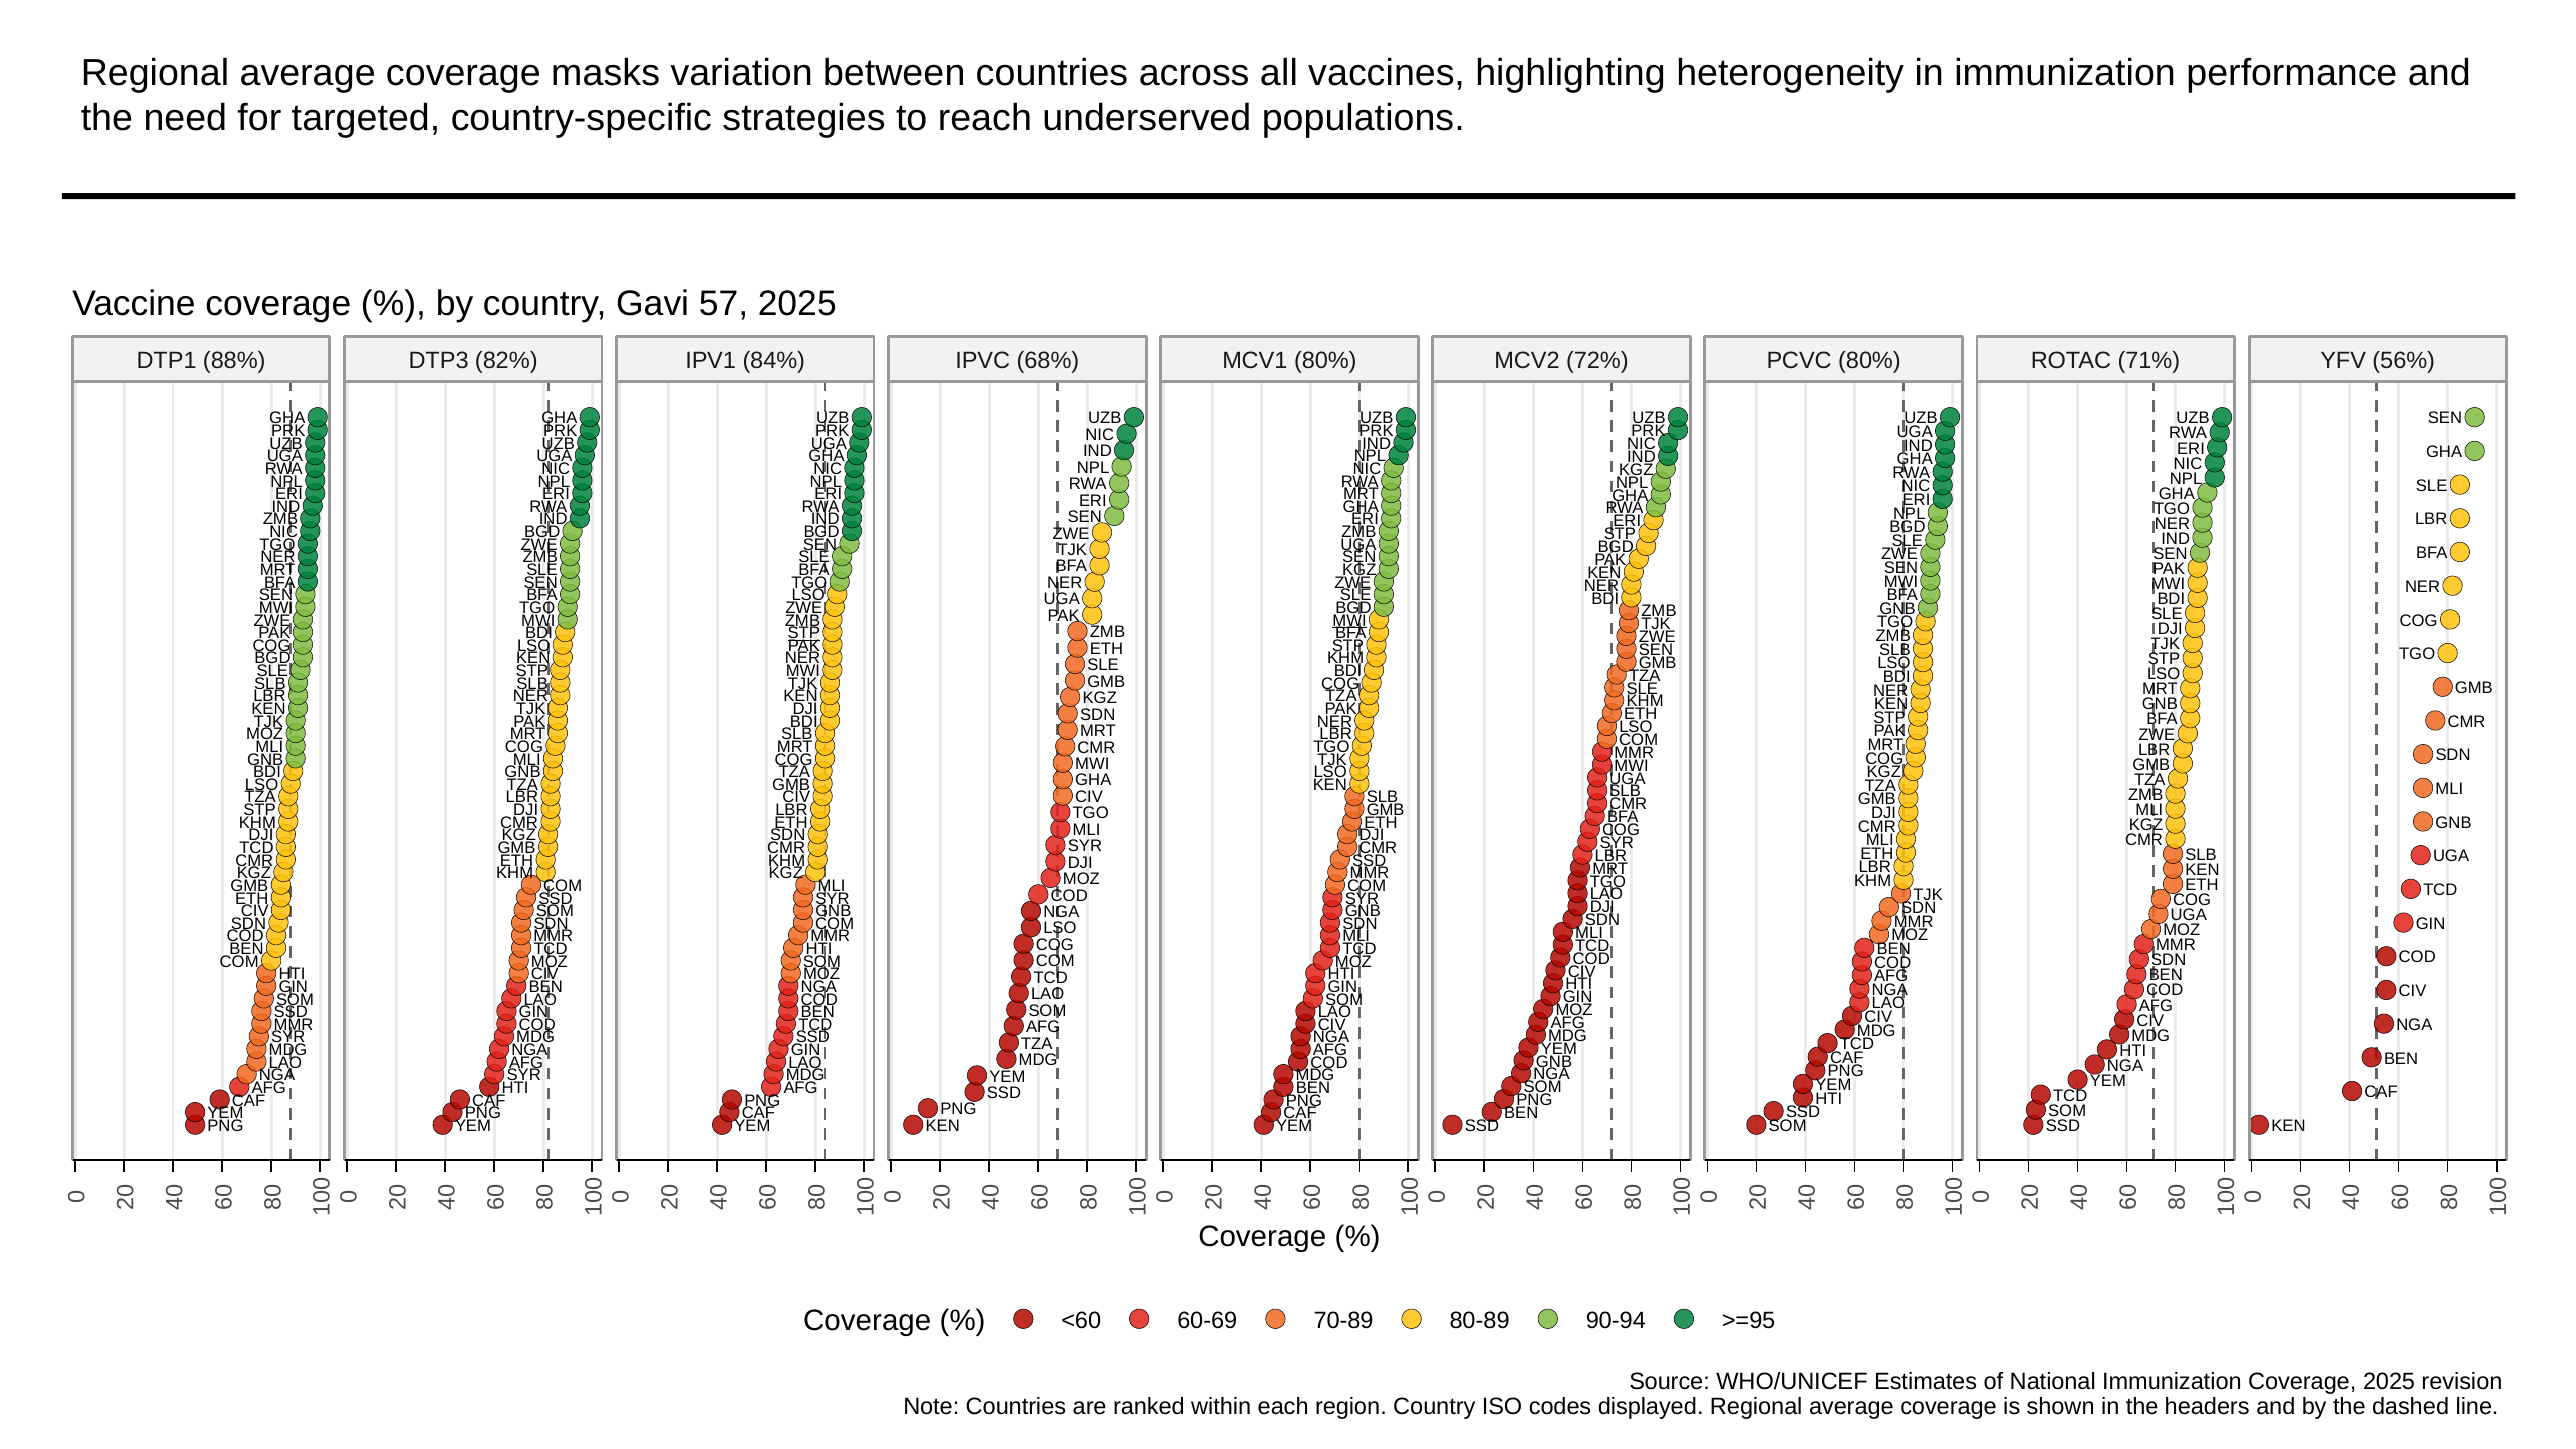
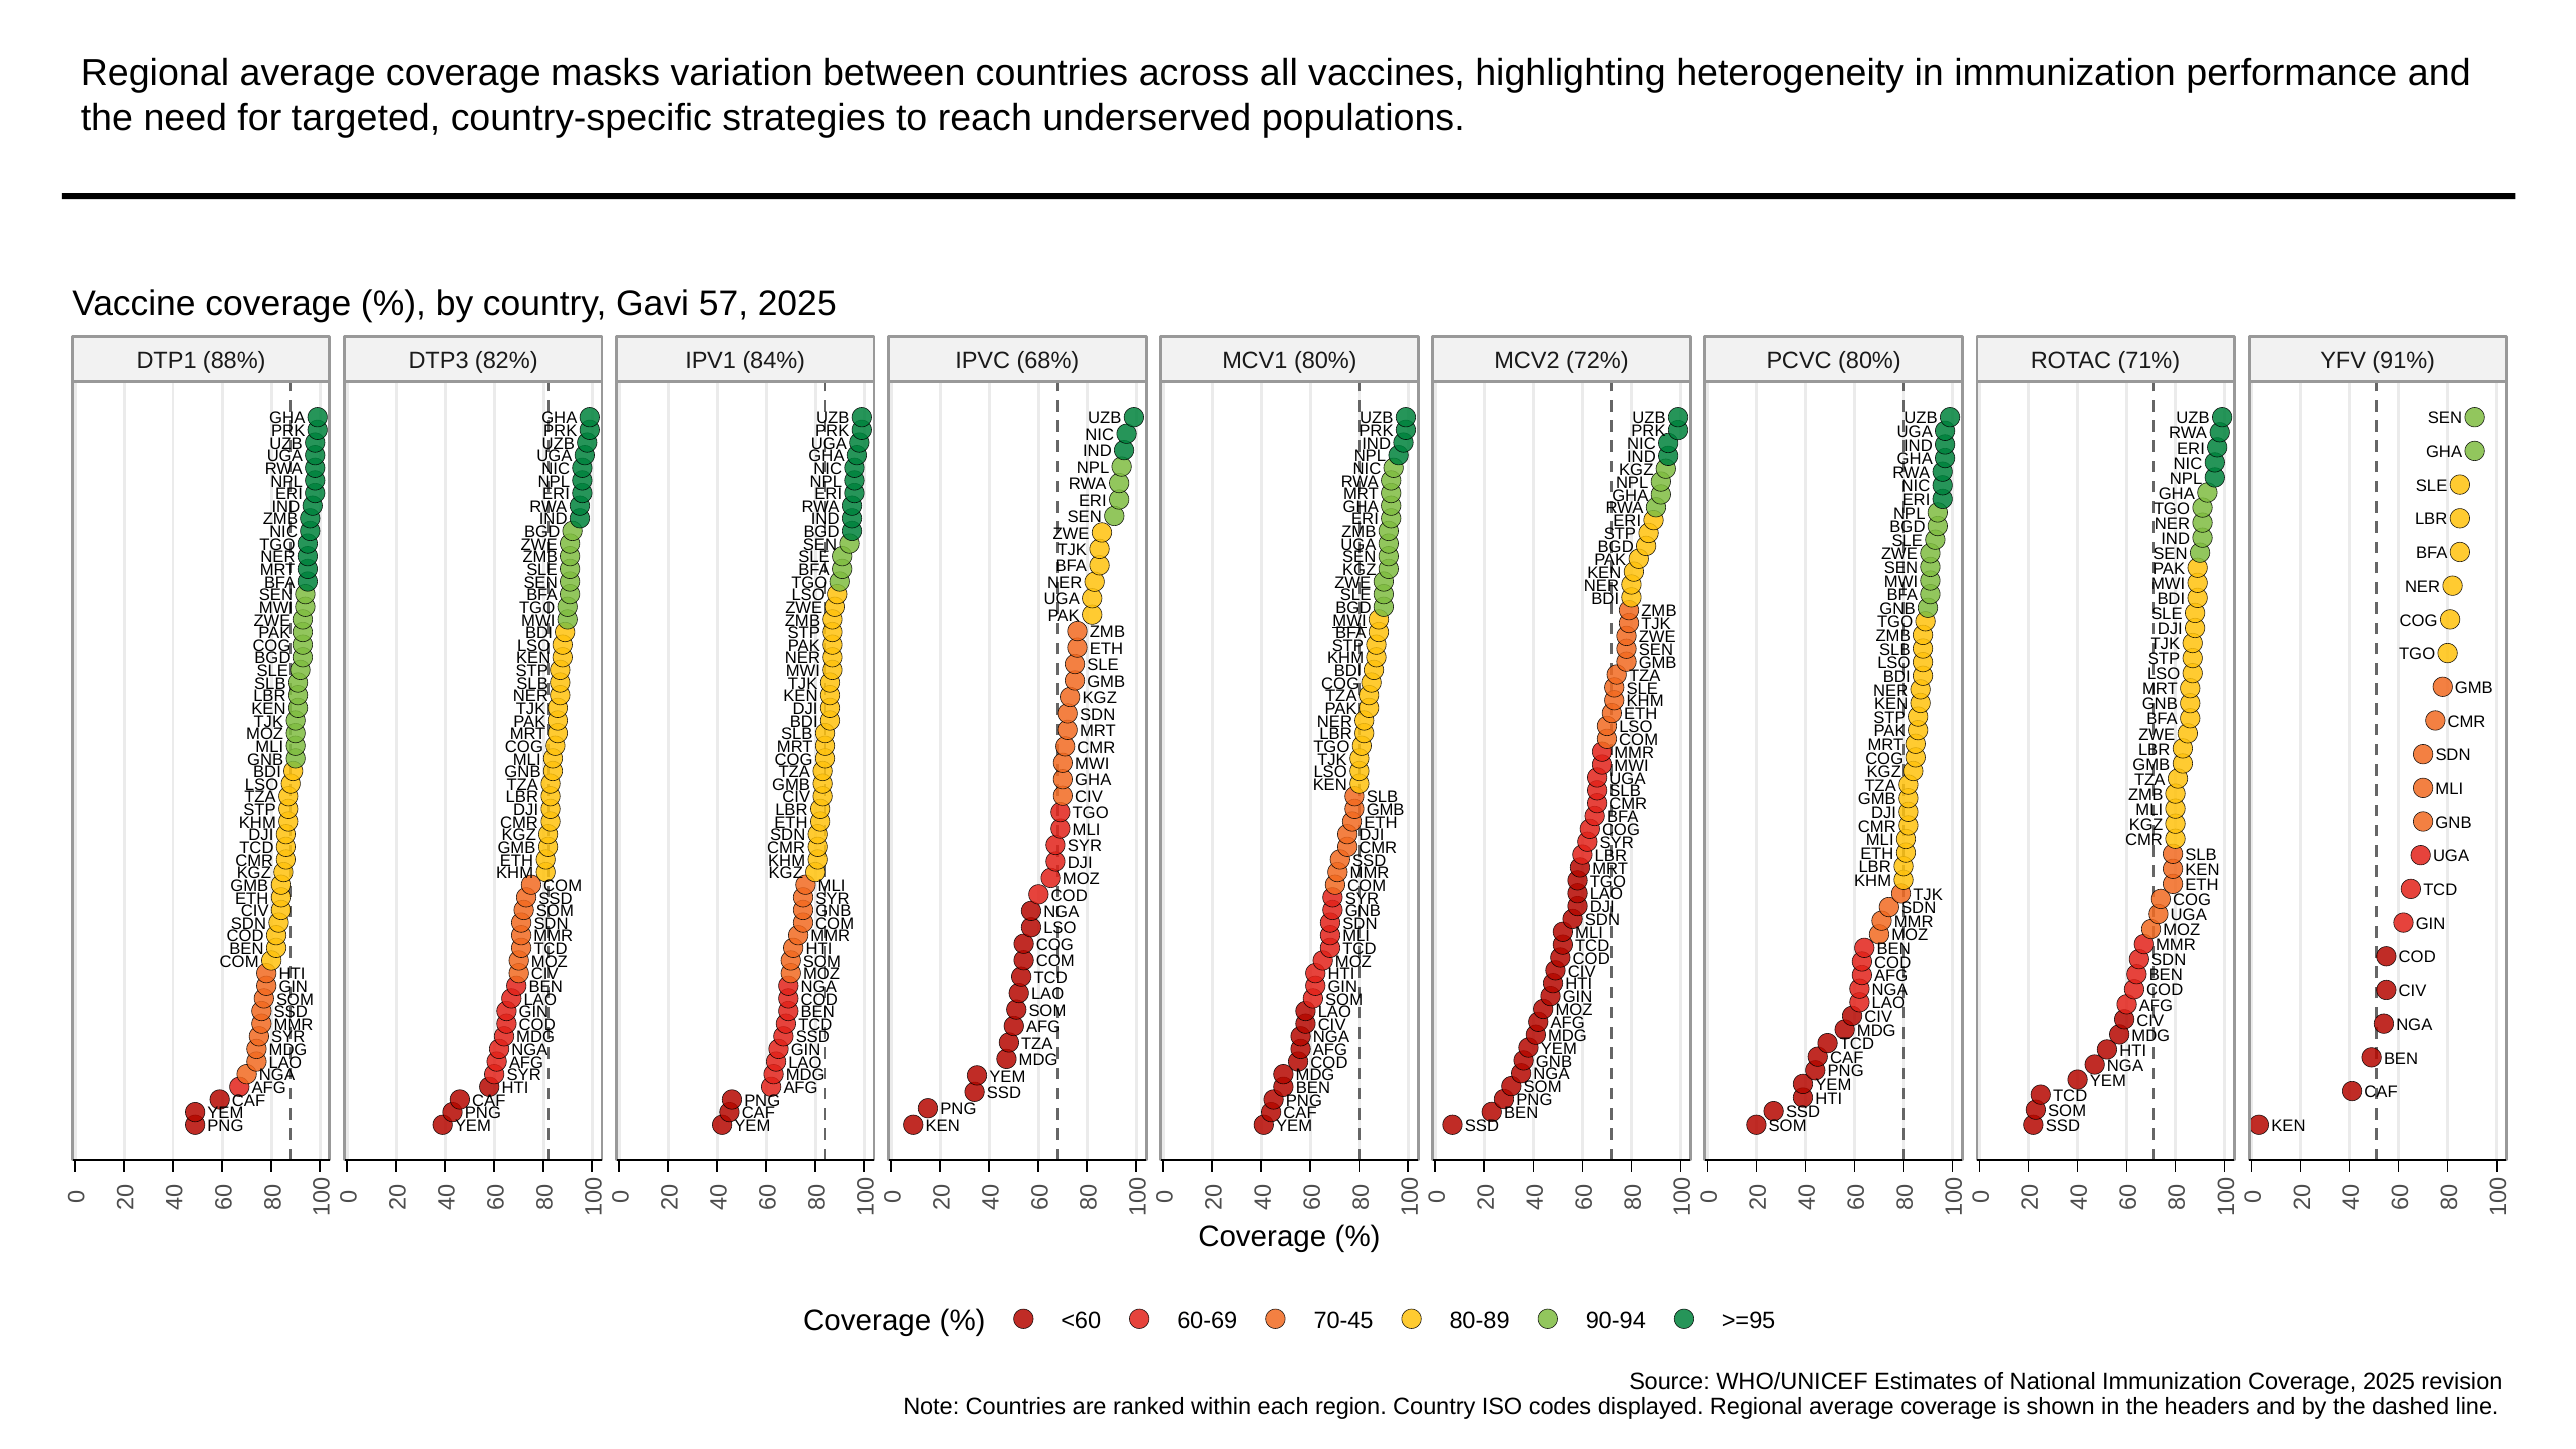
56%: 56% -> 91% (2404, 361)
STP underline: present -> none (804, 633)
70-89: 70-89 -> 70-45 (1344, 1320)
